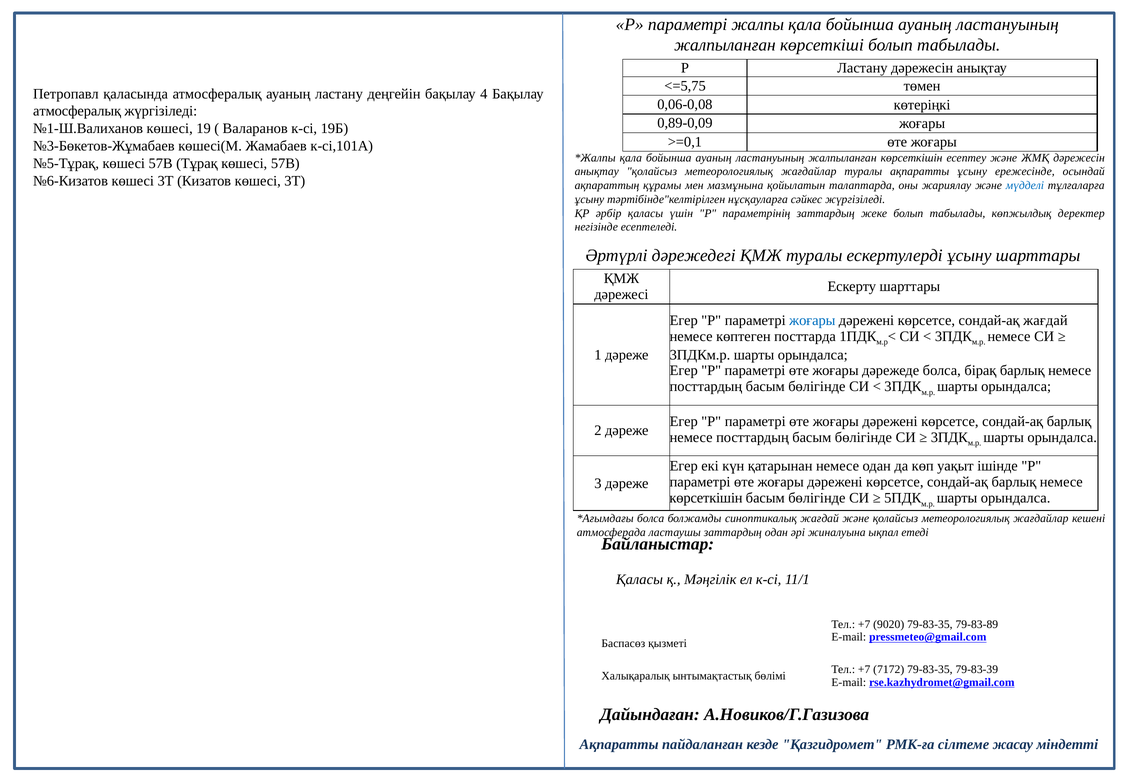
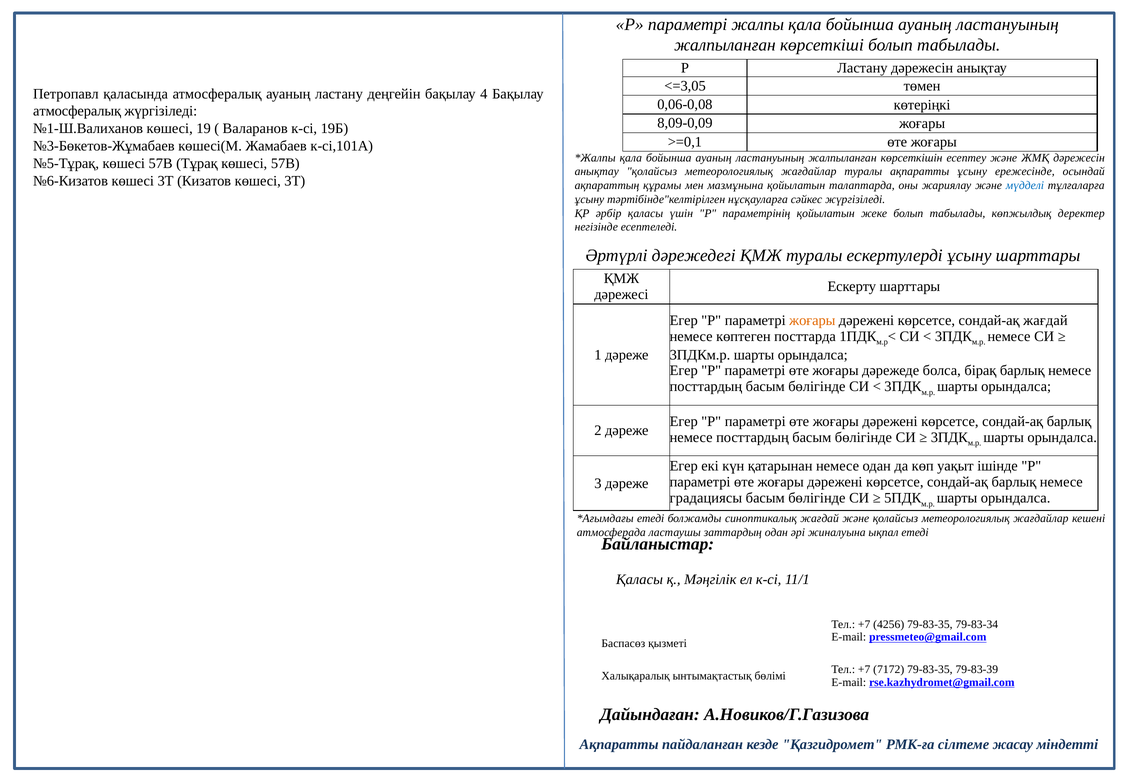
<=5,75: <=5,75 -> <=3,05 (685, 86)
0,89-0,09: 0,89-0,09 -> 8,09-0,09 (685, 123)
параметрінің заттардың: заттардың -> қойылатын (826, 213)
жоғары colour: blue -> orange (812, 320)
көрсеткішін: көрсеткішін -> градациясы (706, 498)
болса: болса -> етеді (651, 518)
9020: 9020 -> 4256 (889, 624)
79-83-89: 79-83-89 -> 79-83-34 (977, 624)
